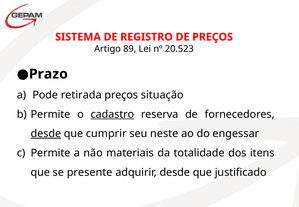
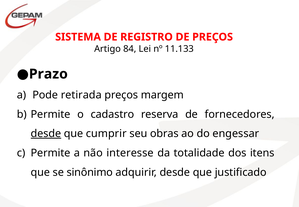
89: 89 -> 84 (130, 49)
20.523: 20.523 -> 11.133 (179, 49)
situação: situação -> margem (162, 95)
cadastro underline: present -> none (112, 114)
neste: neste -> obras (164, 134)
materiais: materiais -> interesse (130, 153)
presente: presente -> sinônimo (90, 172)
